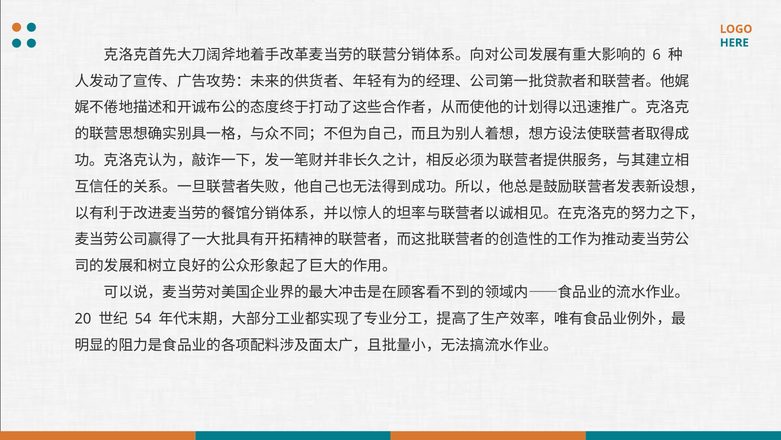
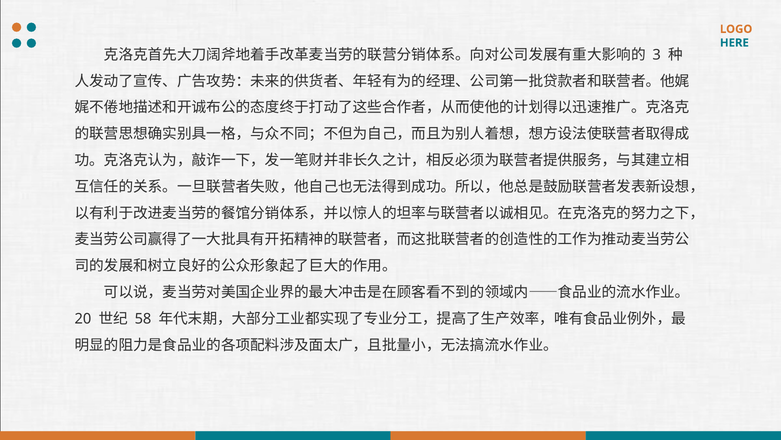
6: 6 -> 3 (657, 55)
54: 54 -> 58 (143, 318)
